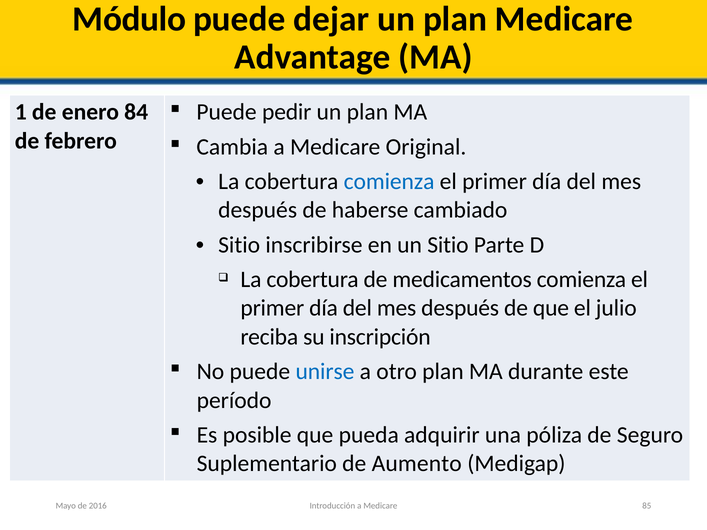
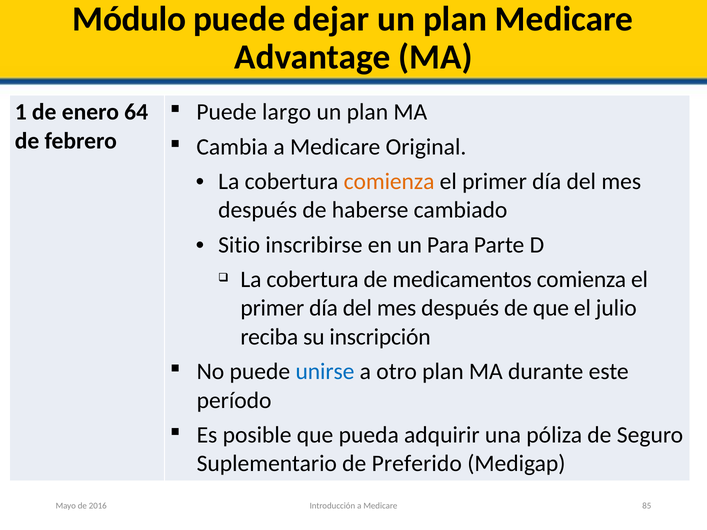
pedir: pedir -> largo (287, 112)
84: 84 -> 64 (136, 112)
comienza colour: blue -> orange (389, 181)
un Sitio: Sitio -> Para (448, 245)
Aumento: Aumento -> Preferido (417, 464)
